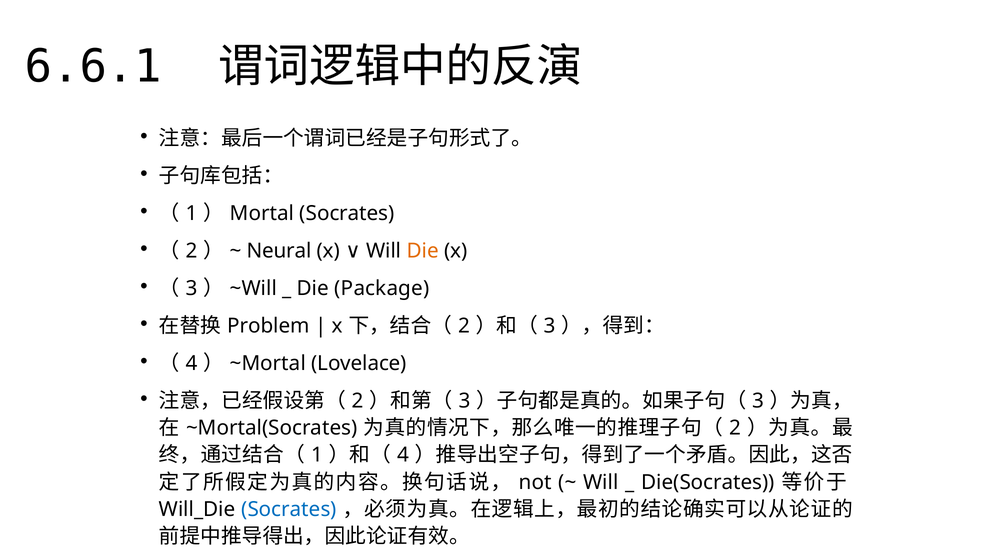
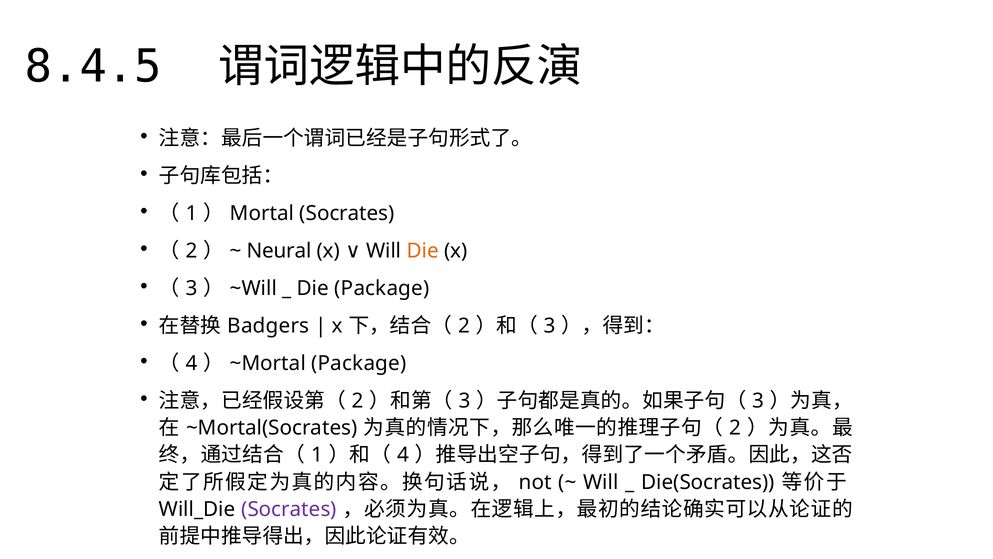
6.6.1: 6.6.1 -> 8.4.5 (93, 66)
Problem: Problem -> Badgers (268, 325)
Lovelace: Lovelace -> Package (359, 363)
Socrates colour: blue -> purple (289, 509)
